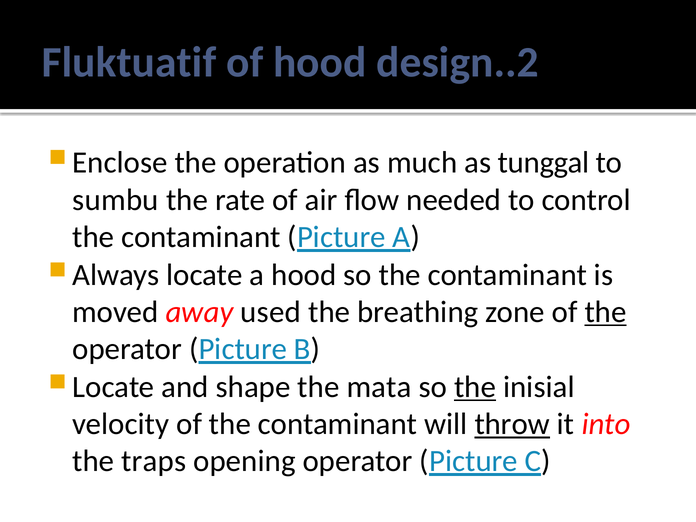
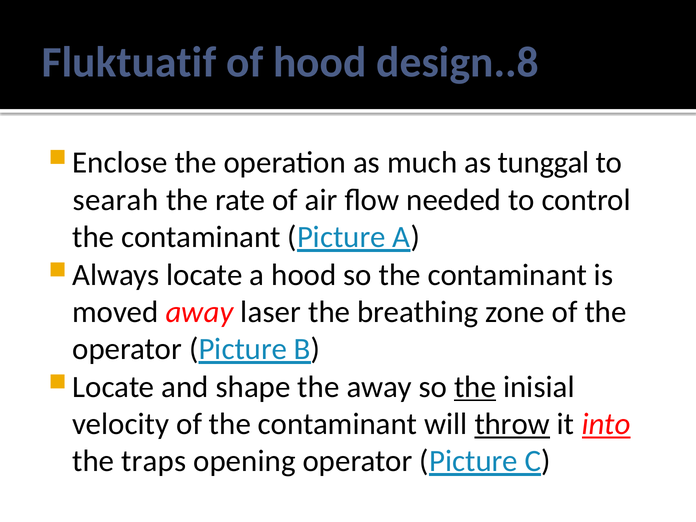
design..2: design..2 -> design..8 (458, 63)
sumbu: sumbu -> searah (115, 200)
used: used -> laser (271, 312)
the underline: present -> none (606, 312)
the mata: mata -> away (379, 387)
into underline: none -> present (606, 424)
